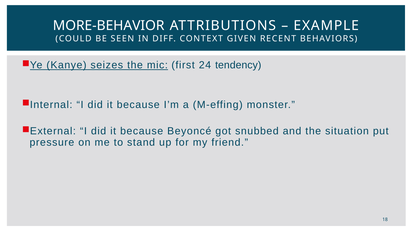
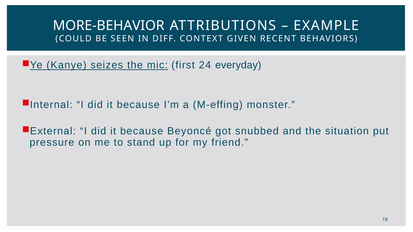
tendency: tendency -> everyday (238, 65)
